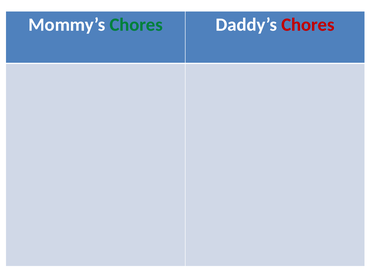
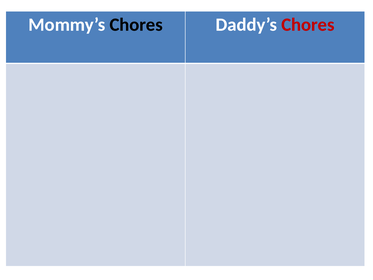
Chores colour: green -> black (136, 25)
